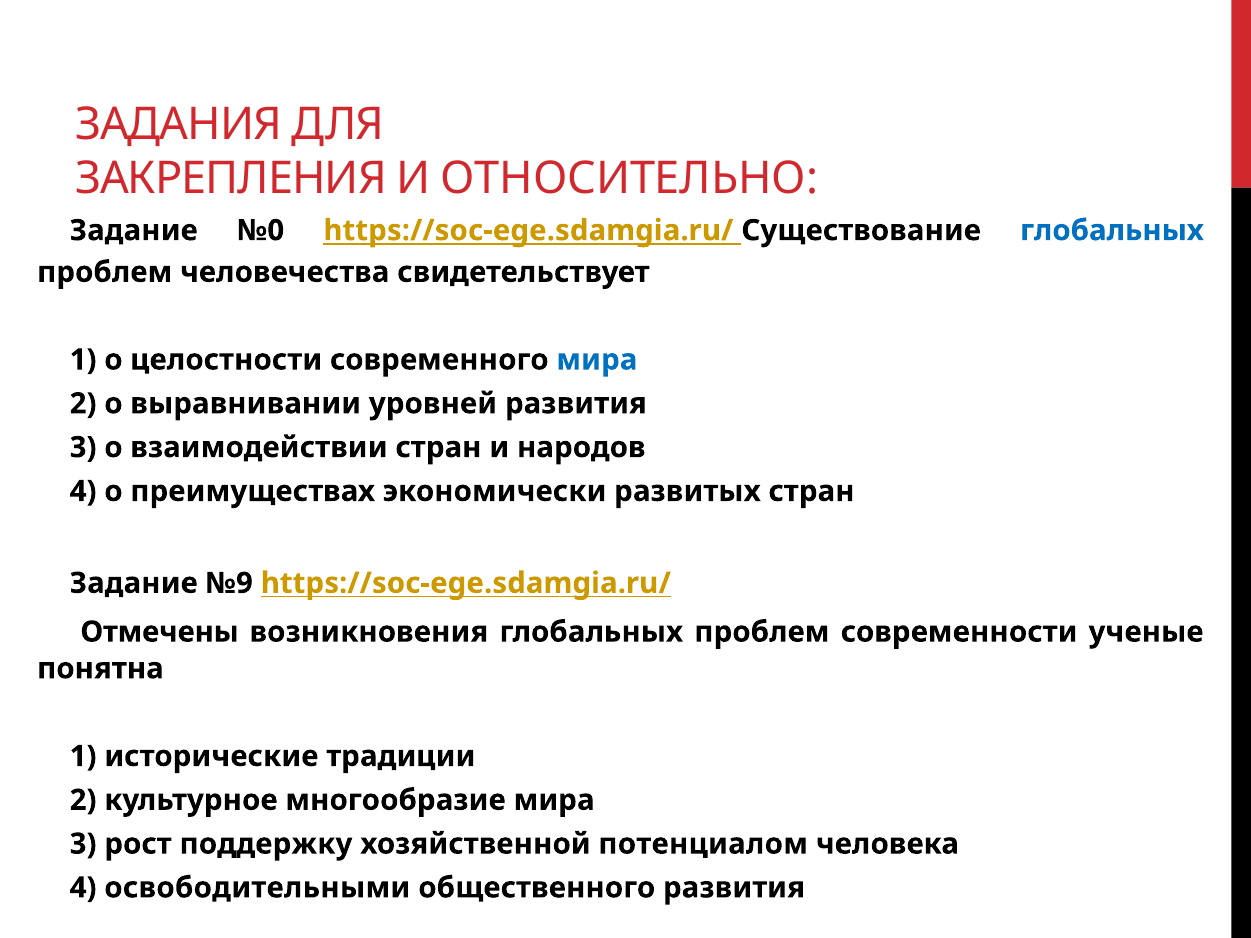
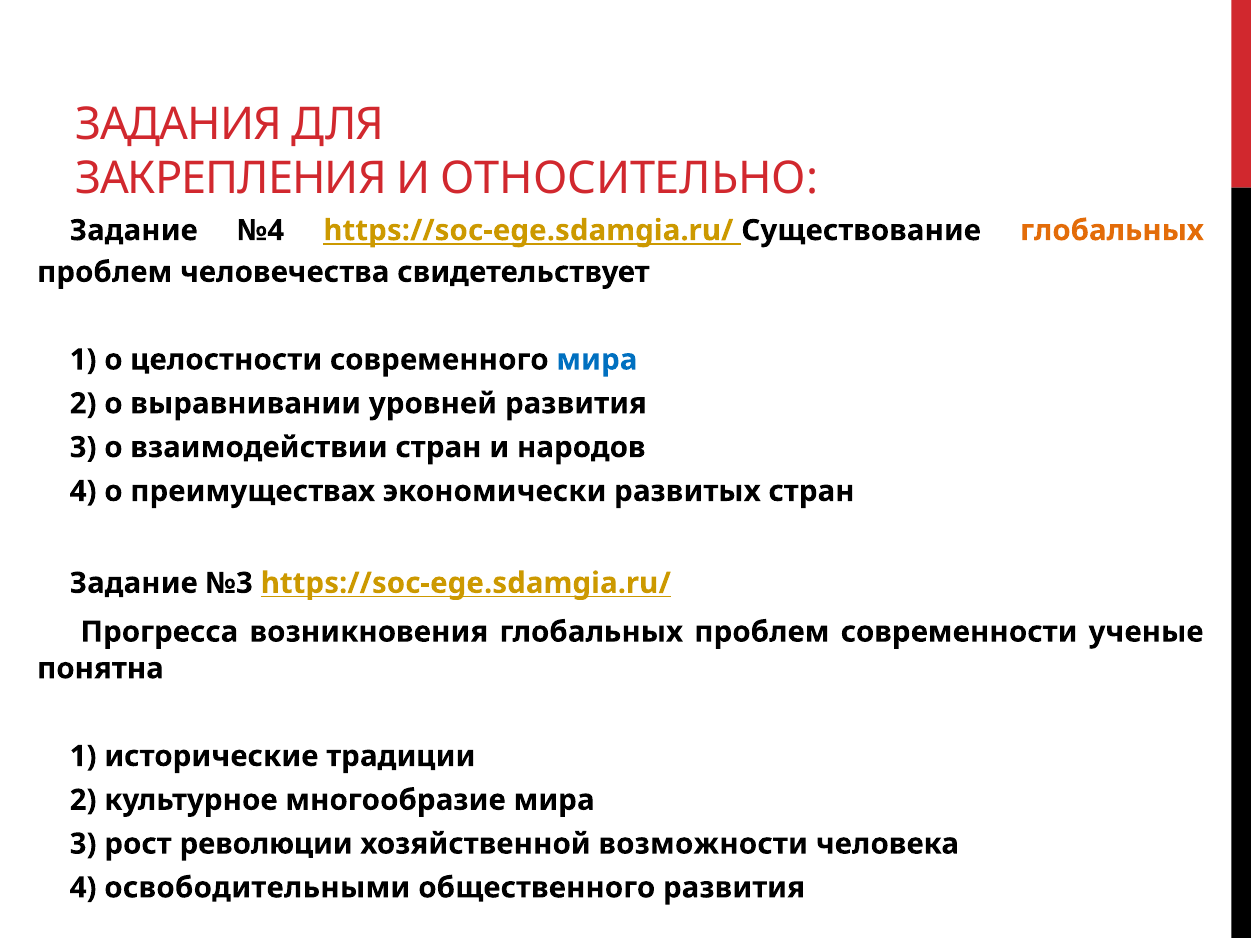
№0: №0 -> №4 (261, 231)
глобальных colour: blue -> orange (1112, 231)
№9: №9 -> №3 (229, 583)
Отмечены: Отмечены -> Прогресса (159, 632)
поддержку: поддержку -> революции (266, 844)
потенциалом: потенциалом -> возможности (703, 844)
